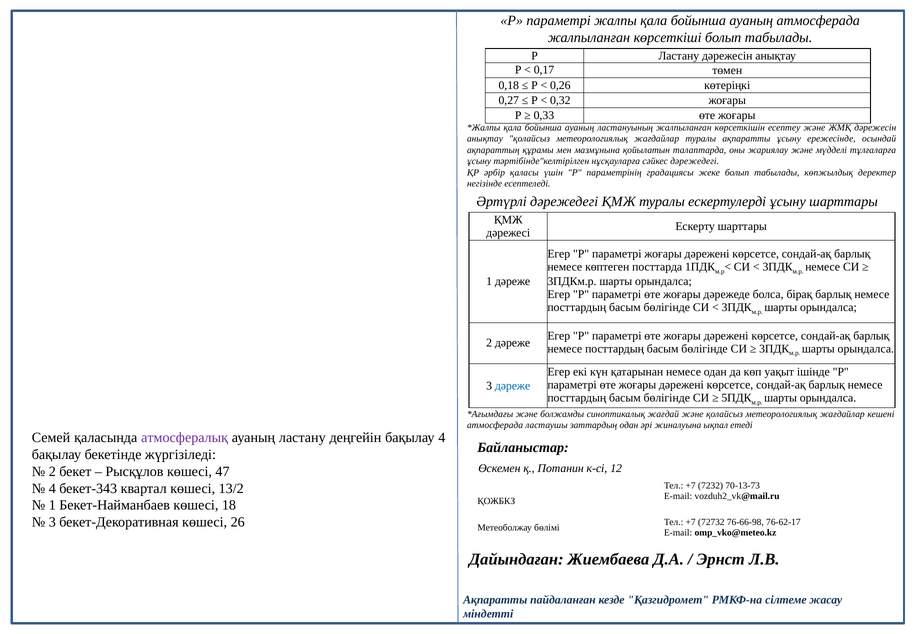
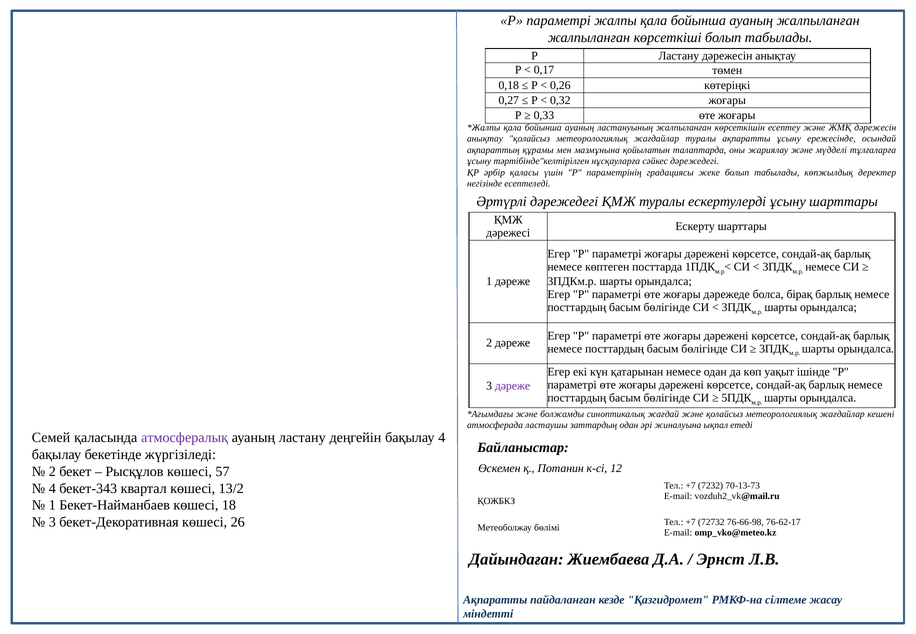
ауаның атмосферада: атмосферада -> жалпыланған (818, 21)
дәреже colour: blue -> purple (513, 386)
47: 47 -> 57 (223, 472)
